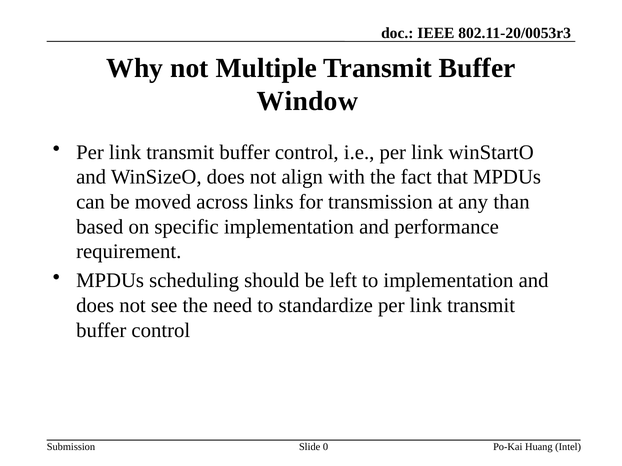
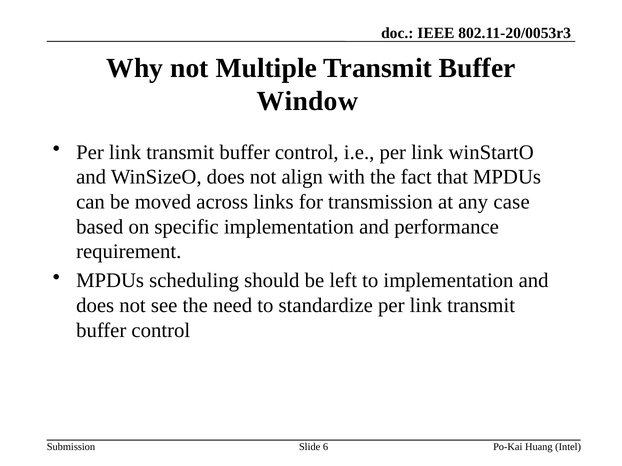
than: than -> case (512, 202)
0: 0 -> 6 (325, 447)
